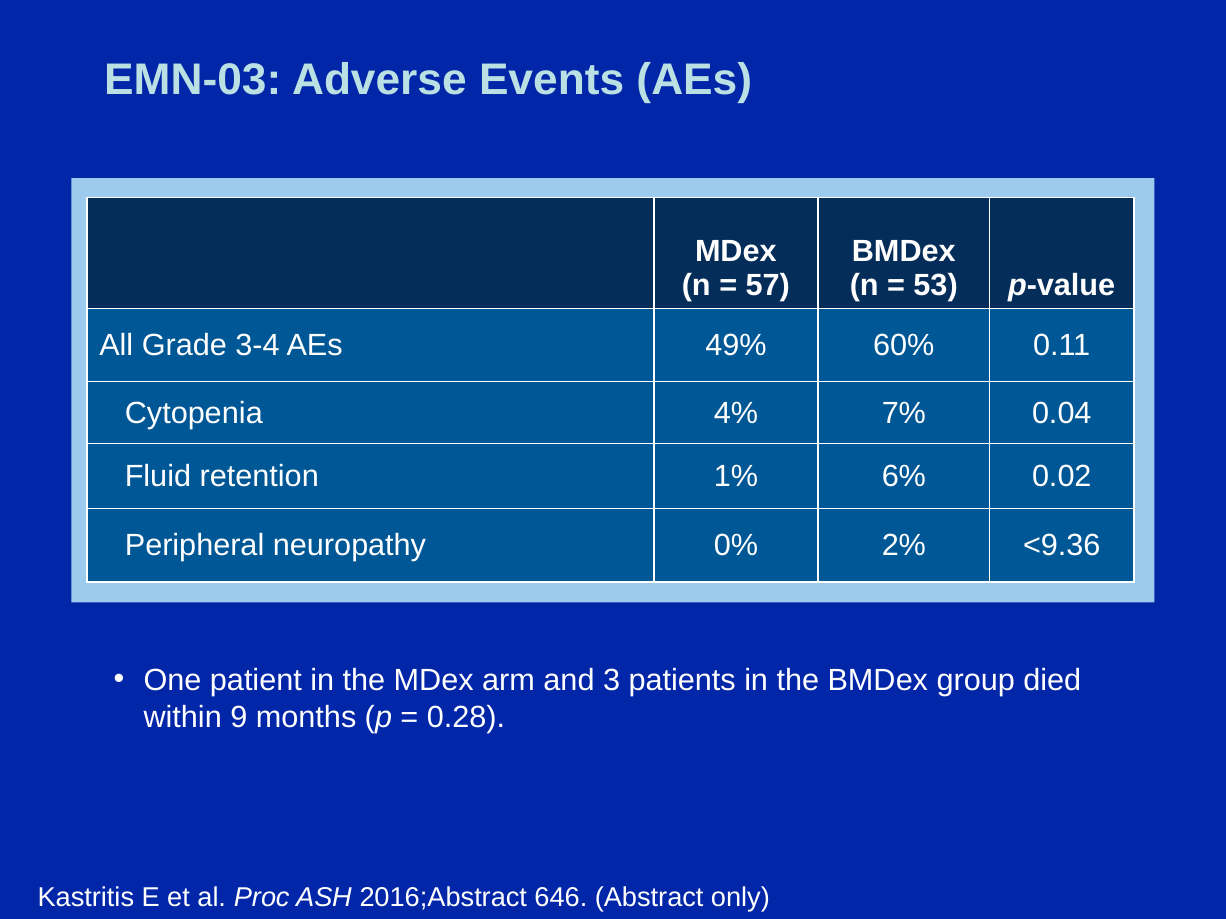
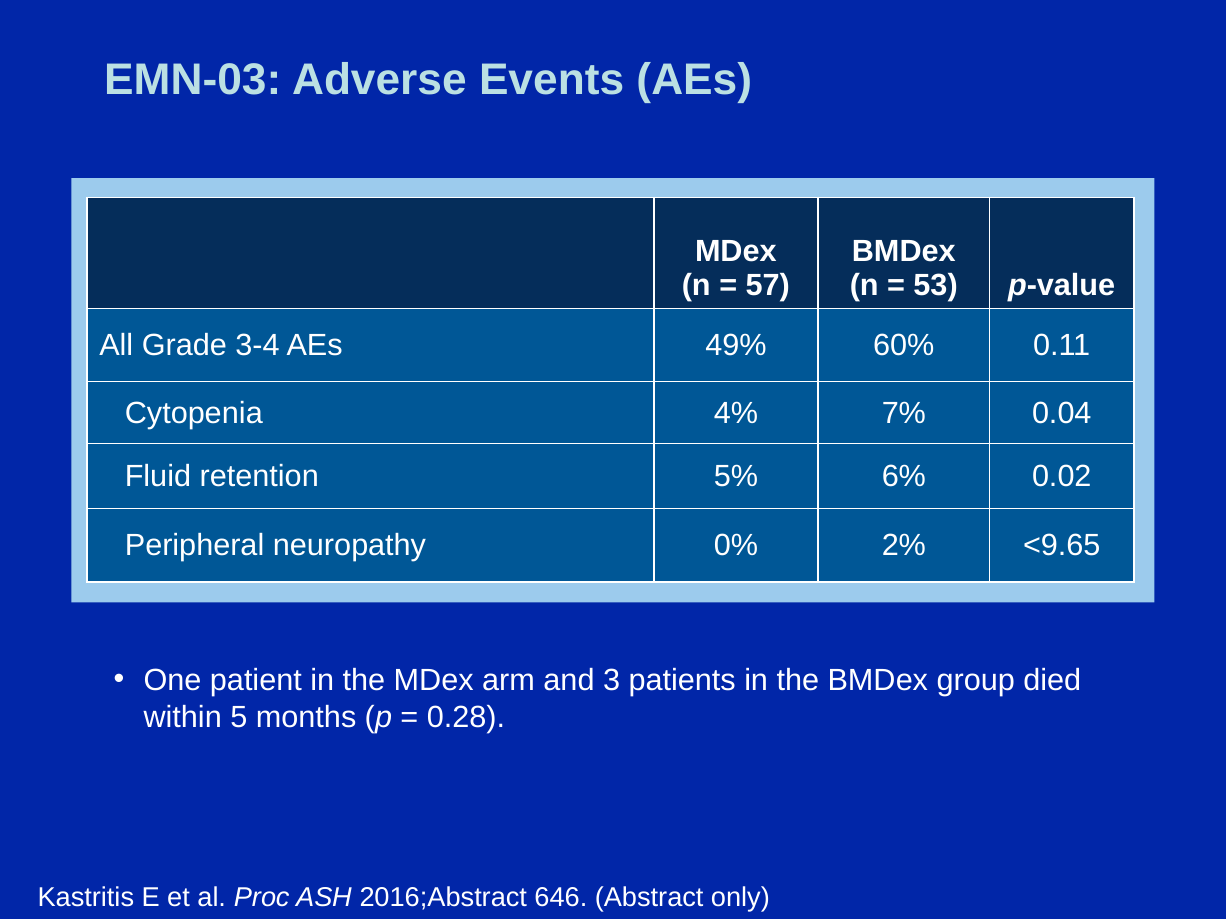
1%: 1% -> 5% (736, 477)
<9.36: <9.36 -> <9.65 (1062, 546)
9: 9 -> 5 (239, 717)
